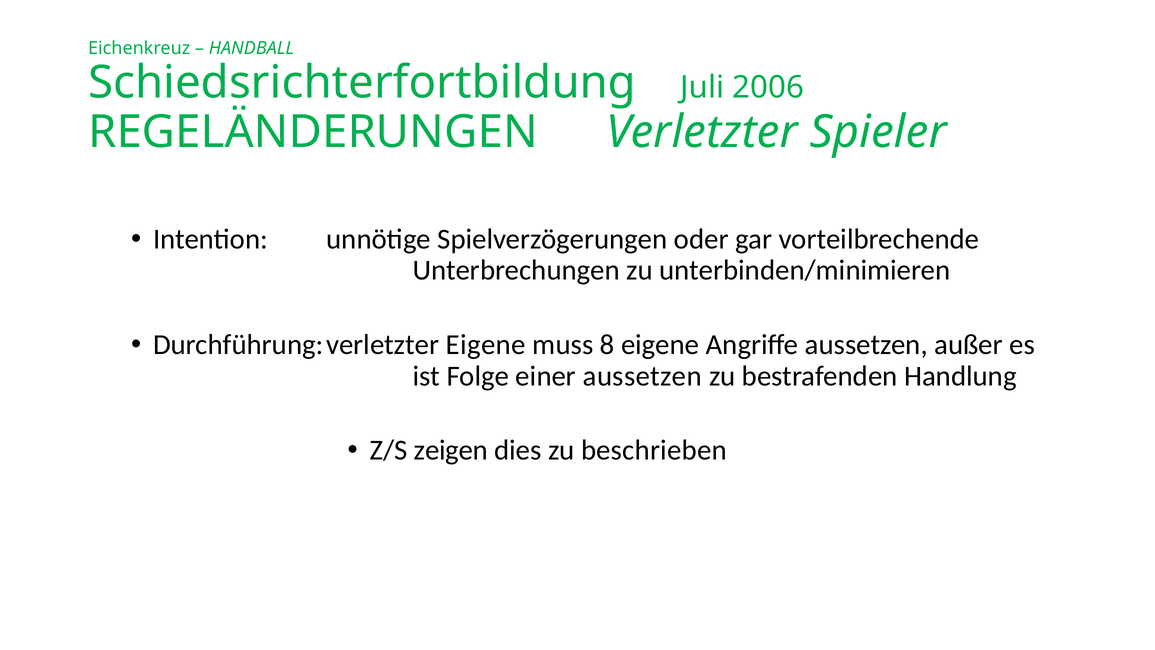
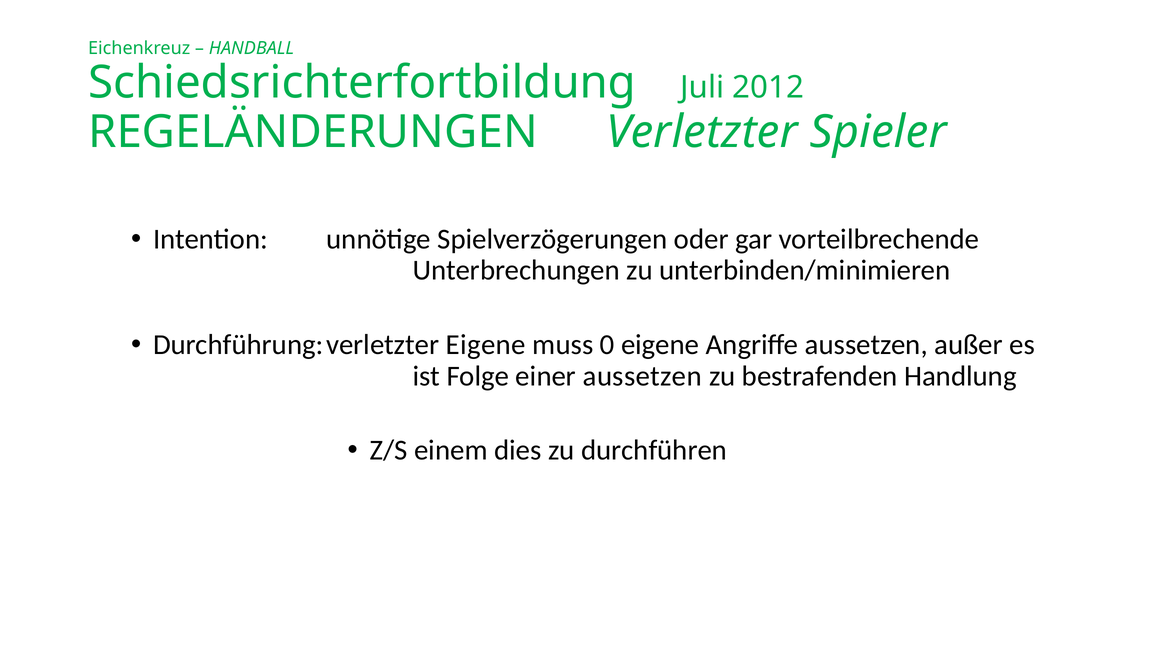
2006: 2006 -> 2012 (768, 88)
8: 8 -> 0 (607, 345)
zeigen: zeigen -> einem (451, 450)
beschrieben: beschrieben -> durchführen (654, 450)
